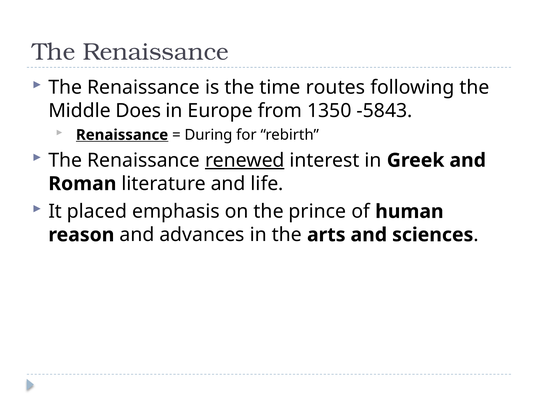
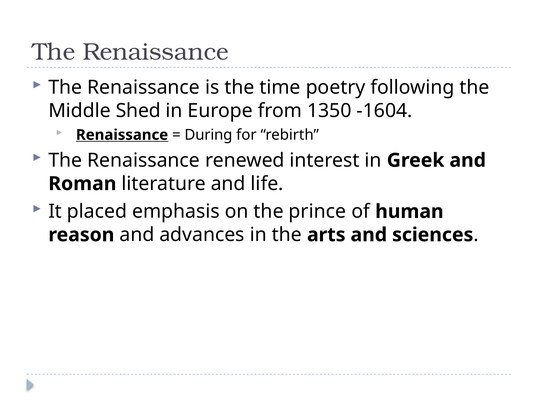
routes: routes -> poetry (335, 87)
Does: Does -> Shed (138, 111)
-5843: -5843 -> -1604 (385, 111)
renewed underline: present -> none (245, 160)
